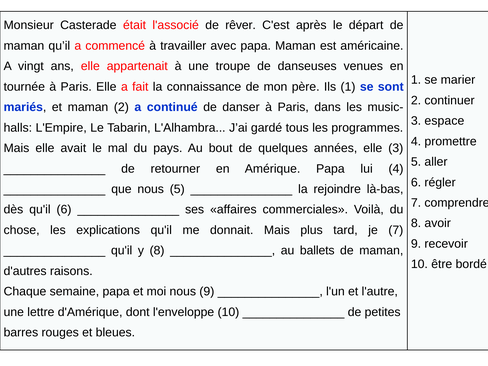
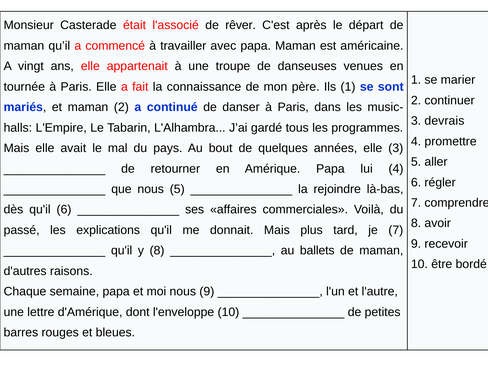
espace: espace -> devrais (444, 121)
chose: chose -> passé (22, 230)
